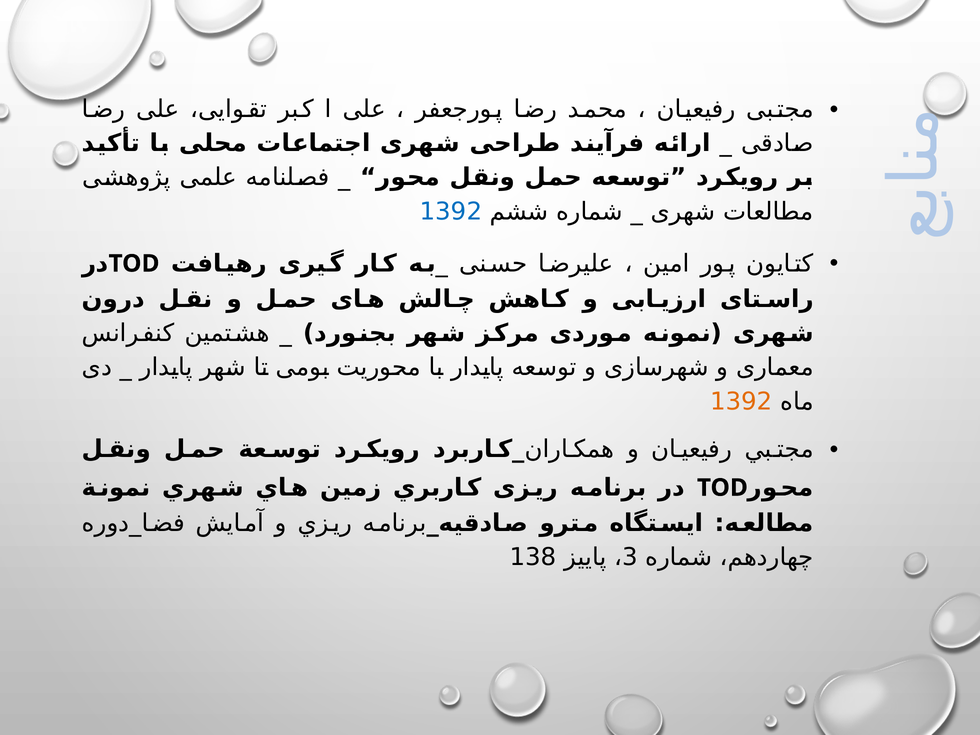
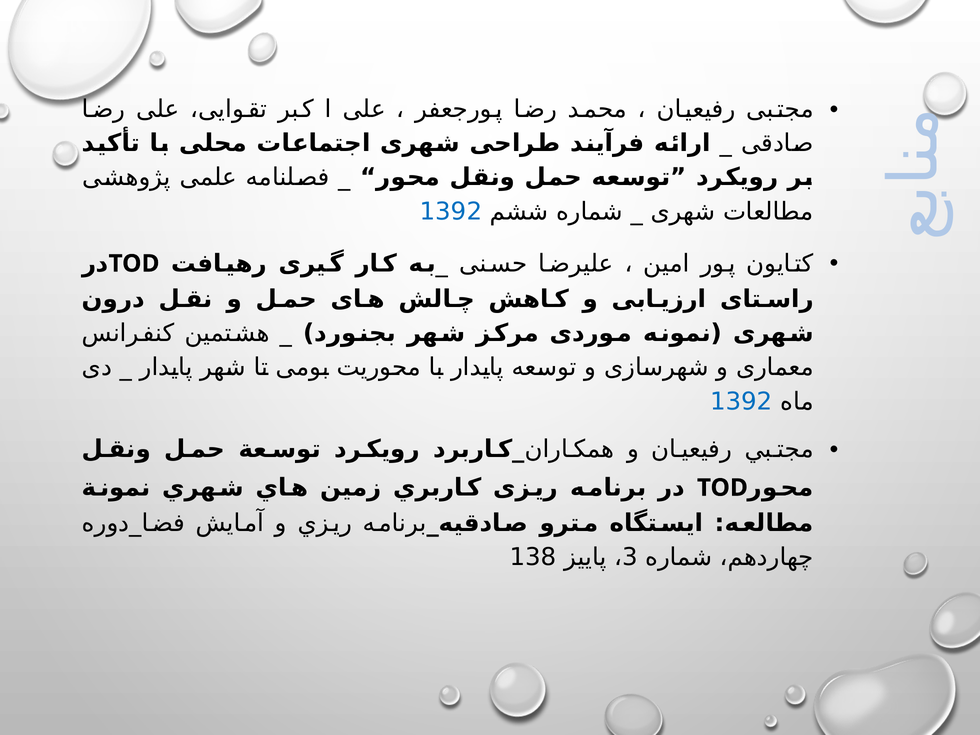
1392 colour: orange -> blue (741, 401)
